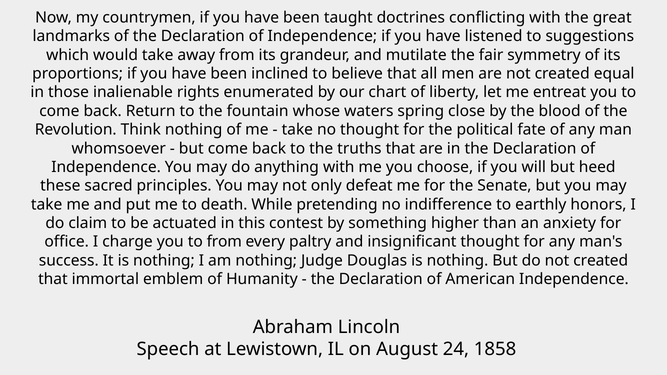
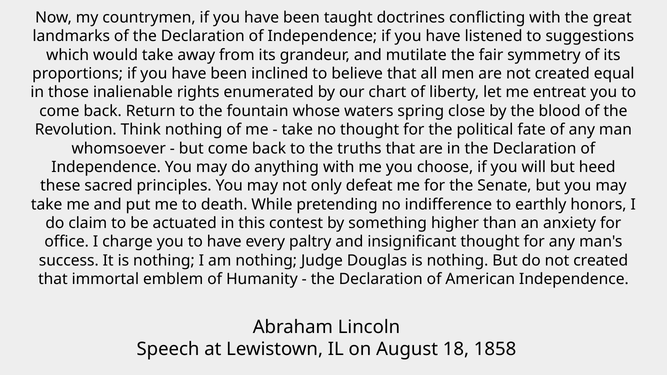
to from: from -> have (224, 242)
24: 24 -> 18 (456, 349)
